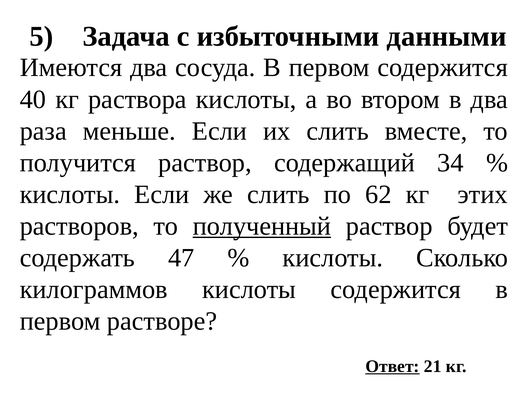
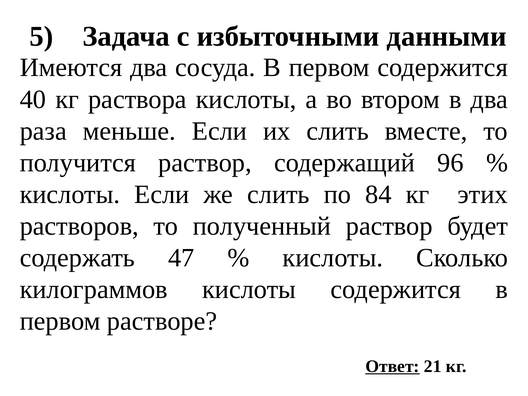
34: 34 -> 96 (451, 163)
62: 62 -> 84 (378, 194)
полученный underline: present -> none (262, 226)
